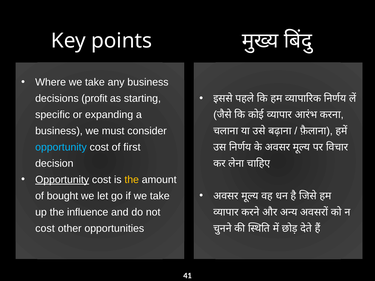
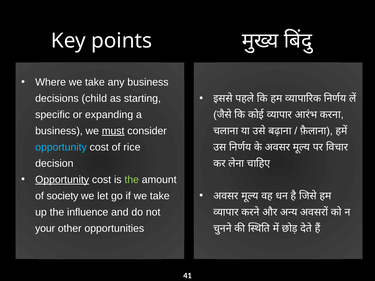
profit: profit -> child (94, 99)
must underline: none -> present (113, 131)
first: first -> rice (132, 147)
the colour: yellow -> light green (132, 180)
bought: bought -> society (62, 196)
cost: cost -> your (45, 229)
